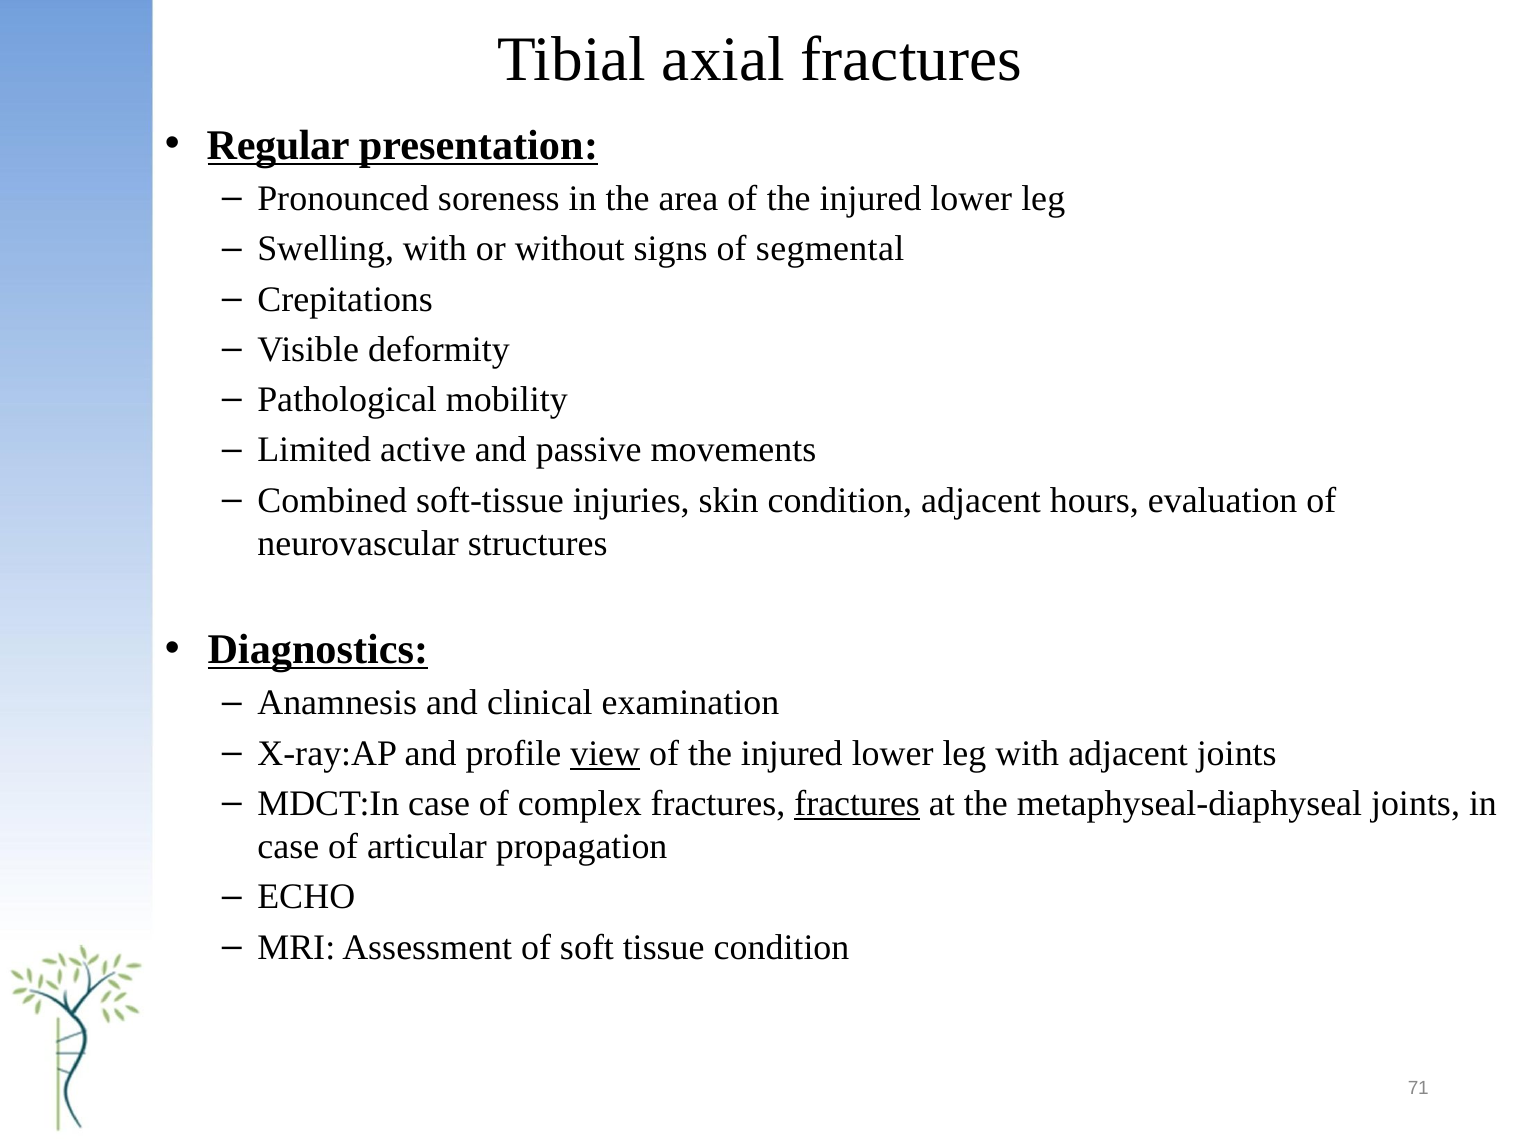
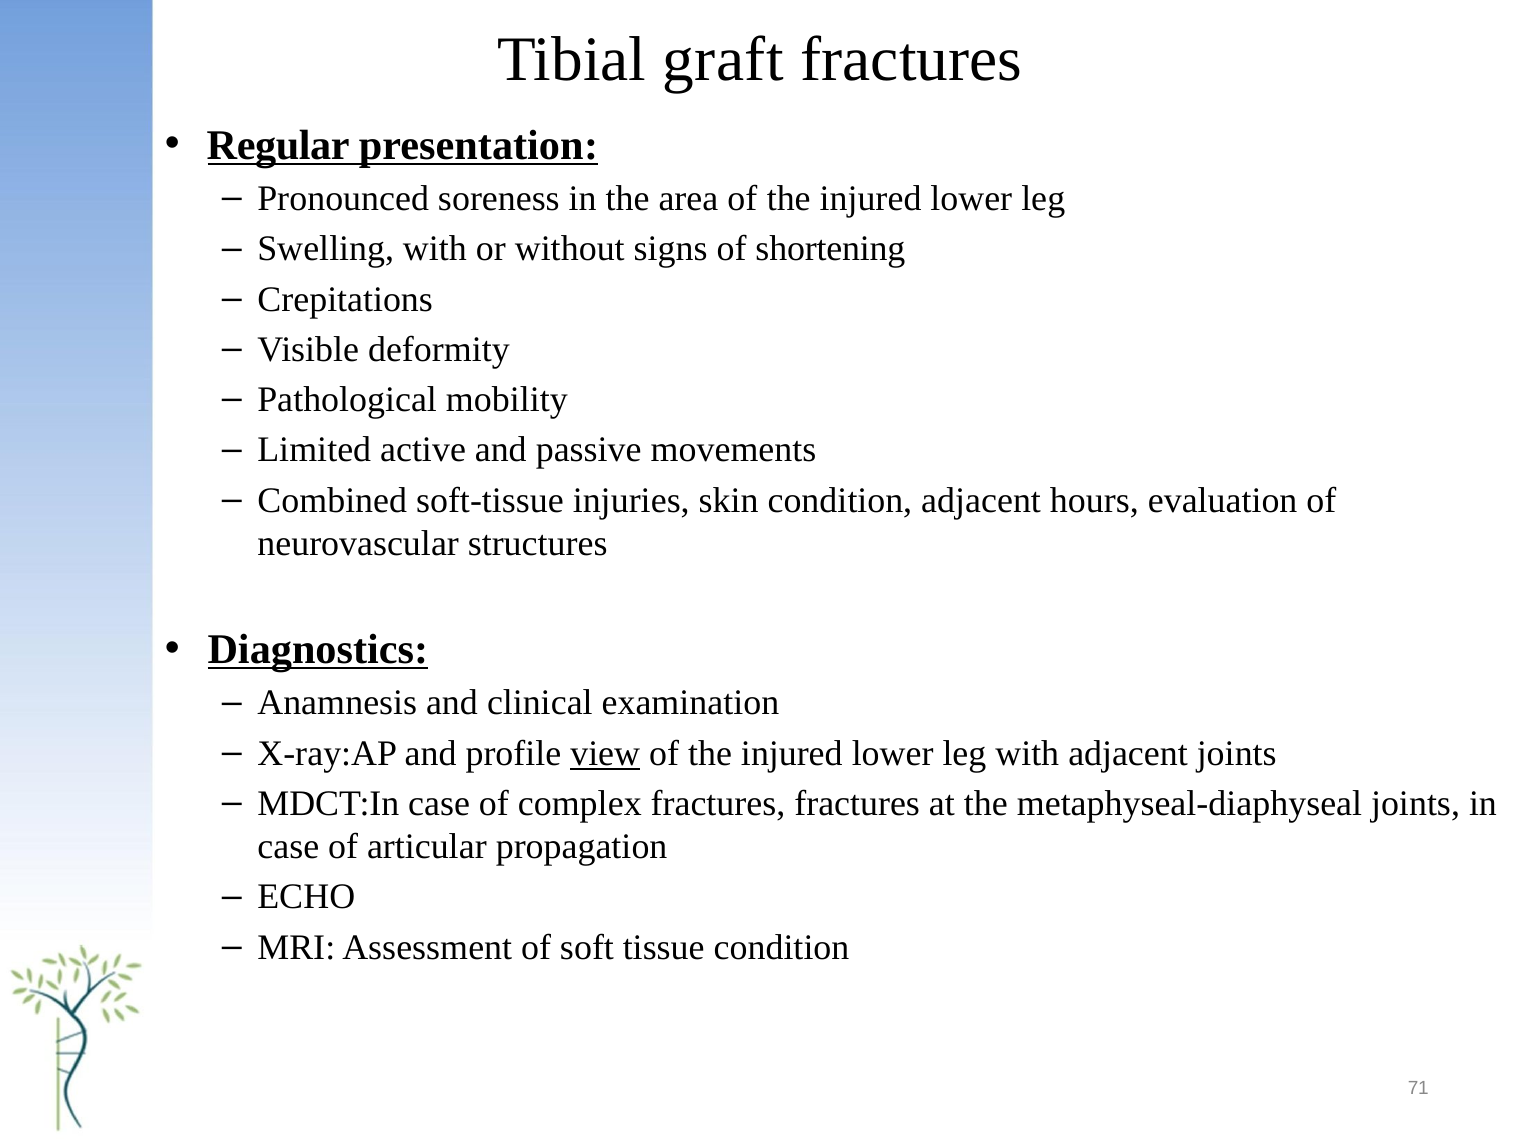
axial: axial -> graft (723, 59)
segmental: segmental -> shortening (830, 249)
fractures underline: present -> none (857, 804)
